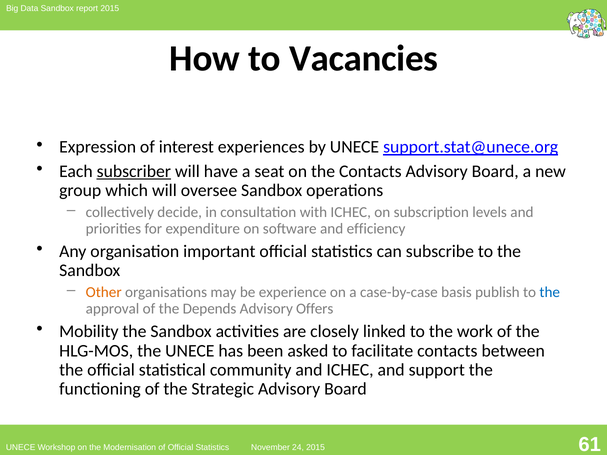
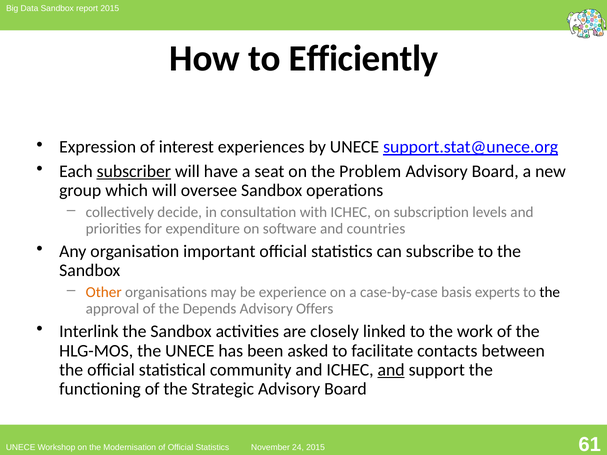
Vacancies: Vacancies -> Efficiently (364, 59)
the Contacts: Contacts -> Problem (370, 172)
efficiency: efficiency -> countries (376, 229)
publish: publish -> experts (497, 292)
the colour: blue -> black (550, 292)
Mobility: Mobility -> Interlink (89, 332)
and underline: none -> present (391, 370)
